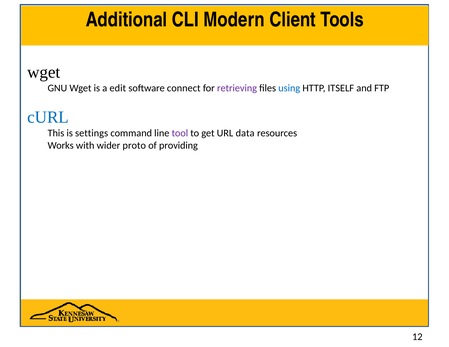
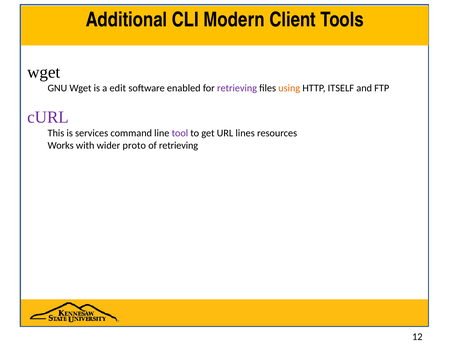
connect: connect -> enabled (184, 88)
using colour: blue -> orange (289, 88)
cURL colour: blue -> purple (48, 117)
settings: settings -> services (92, 133)
data: data -> lines (245, 133)
of providing: providing -> retrieving (178, 145)
